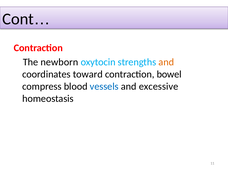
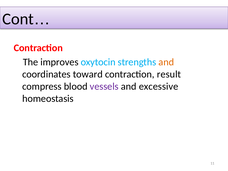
newborn: newborn -> improves (59, 62)
bowel: bowel -> result (169, 74)
vessels colour: blue -> purple (104, 86)
